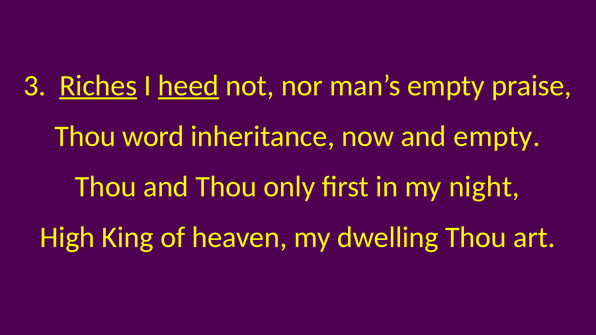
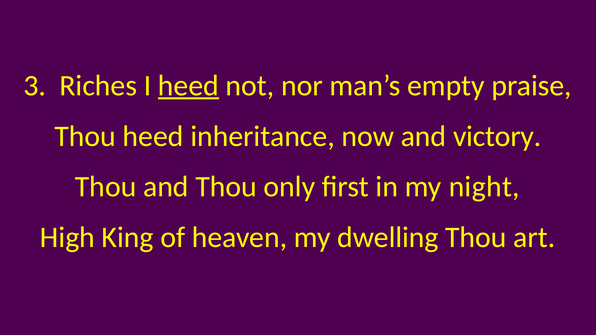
Riches underline: present -> none (98, 86)
Thou word: word -> heed (153, 136)
and empty: empty -> victory (497, 136)
